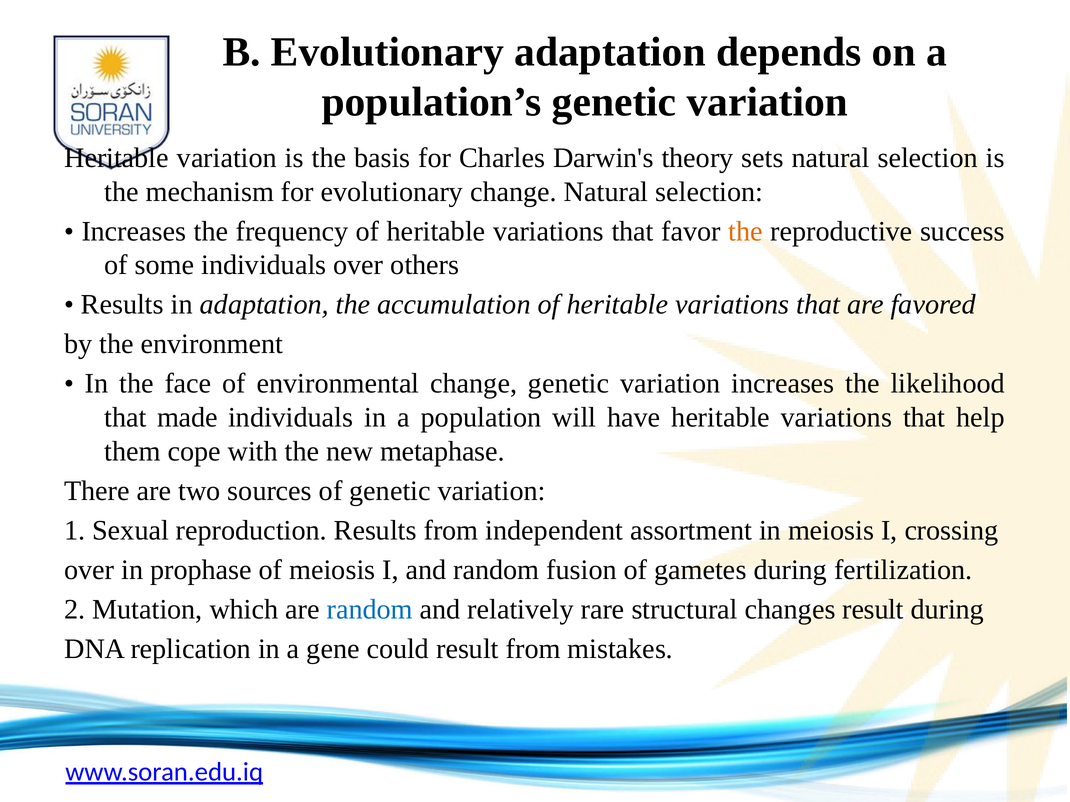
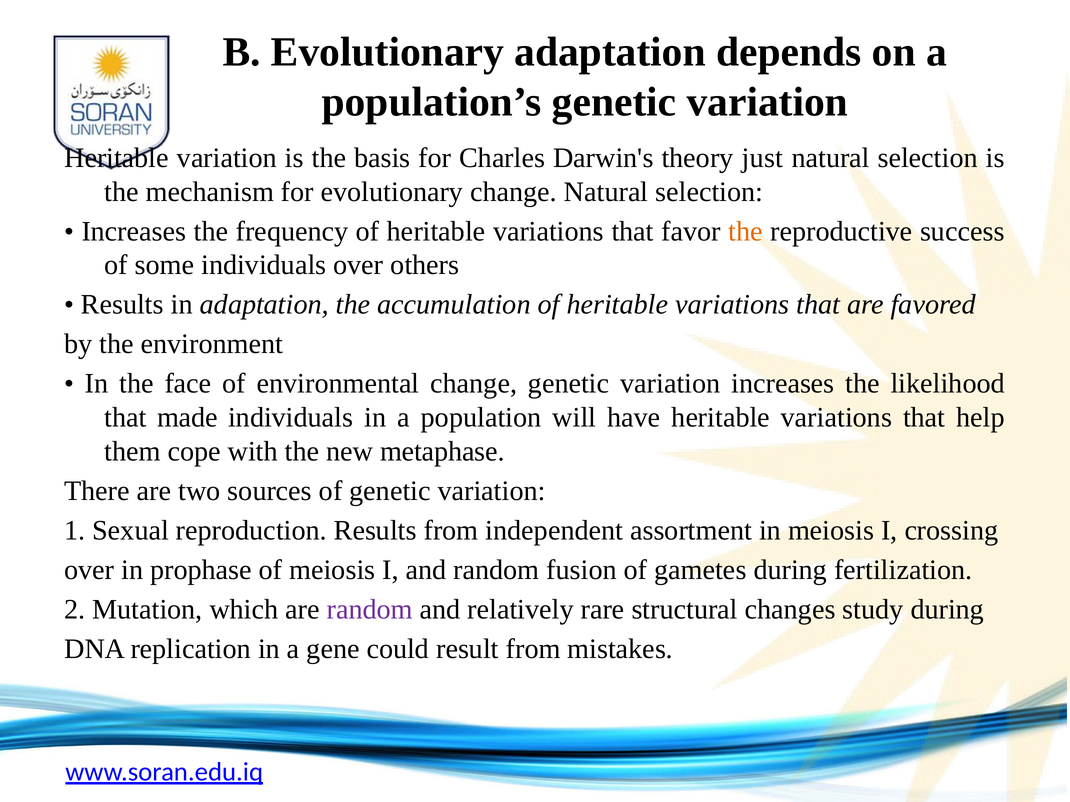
sets: sets -> just (762, 158)
random colour: blue -> purple (370, 610)
changes result: result -> study (873, 610)
